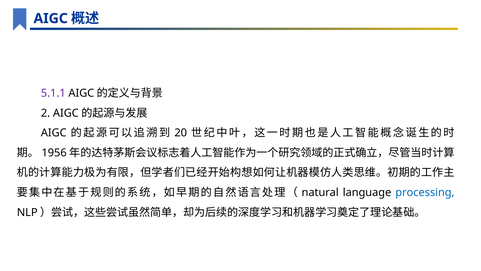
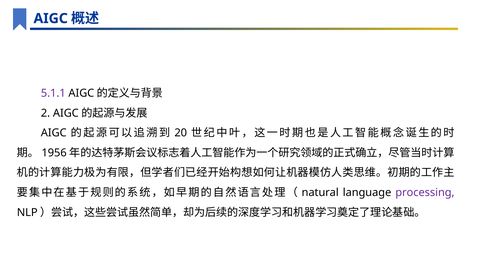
processing colour: blue -> purple (425, 192)
